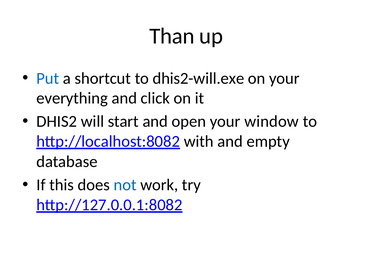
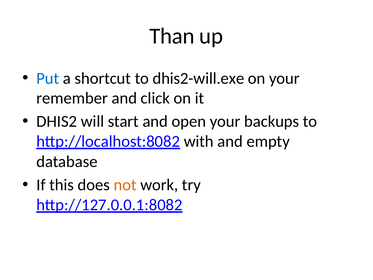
everything: everything -> remember (72, 98)
window: window -> backups (272, 121)
not colour: blue -> orange (125, 185)
